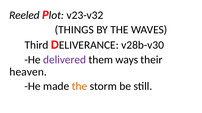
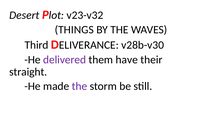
Reeled: Reeled -> Desert (24, 15)
ways: ways -> have (127, 60)
heaven: heaven -> straight (28, 72)
the colour: orange -> purple (80, 87)
